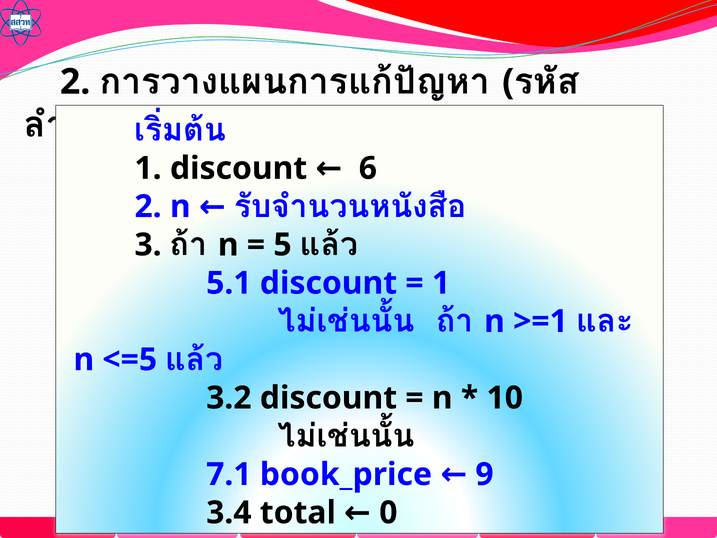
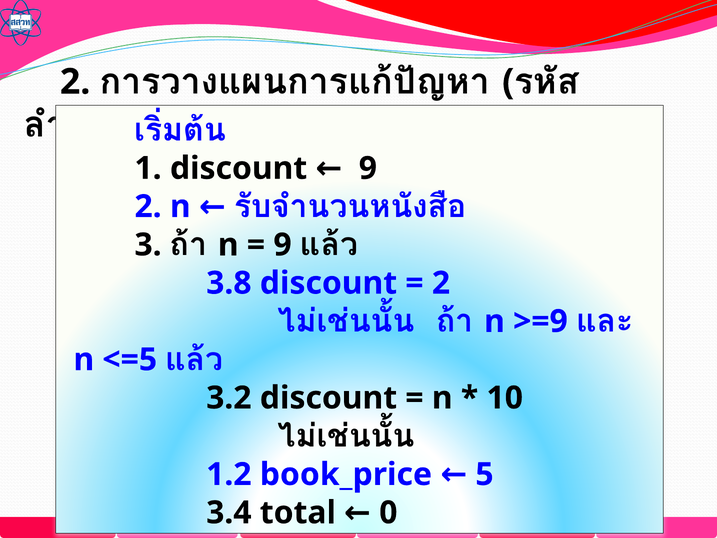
discount 6: 6 -> 9 (368, 168)
5: 5 -> 9 (283, 245)
5.1: 5.1 -> 3.8 (229, 283)
1: 1 -> 2 (441, 283)
>=1: >=1 -> >=9 (540, 321)
7.1: 7.1 -> 1.2 (229, 474)
9: 9 -> 5 (484, 474)
